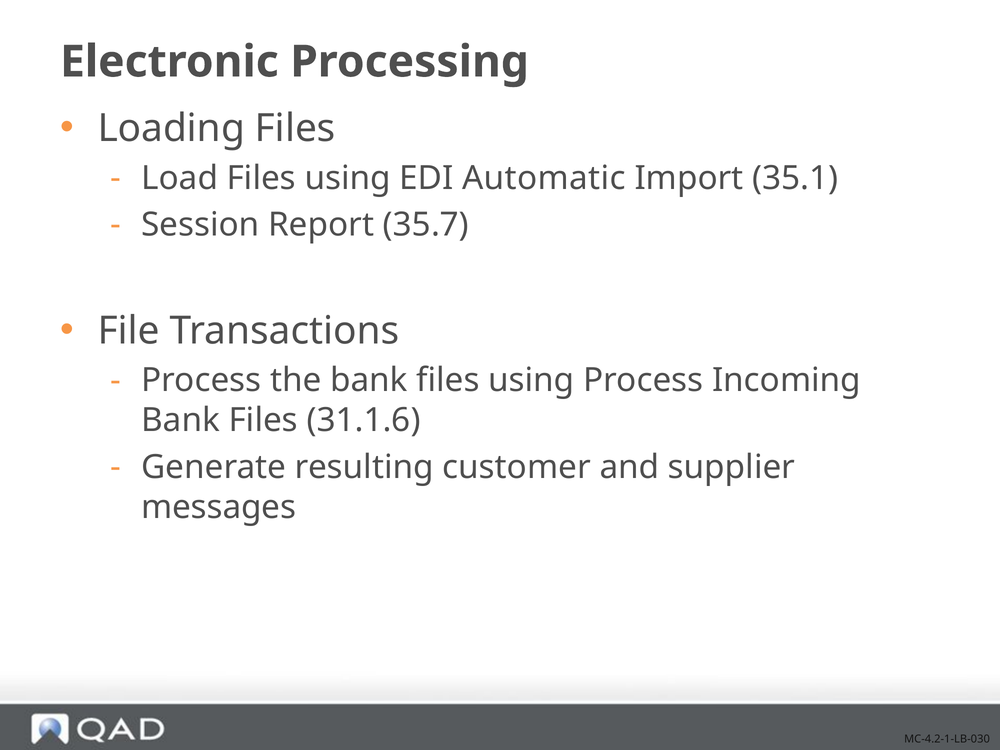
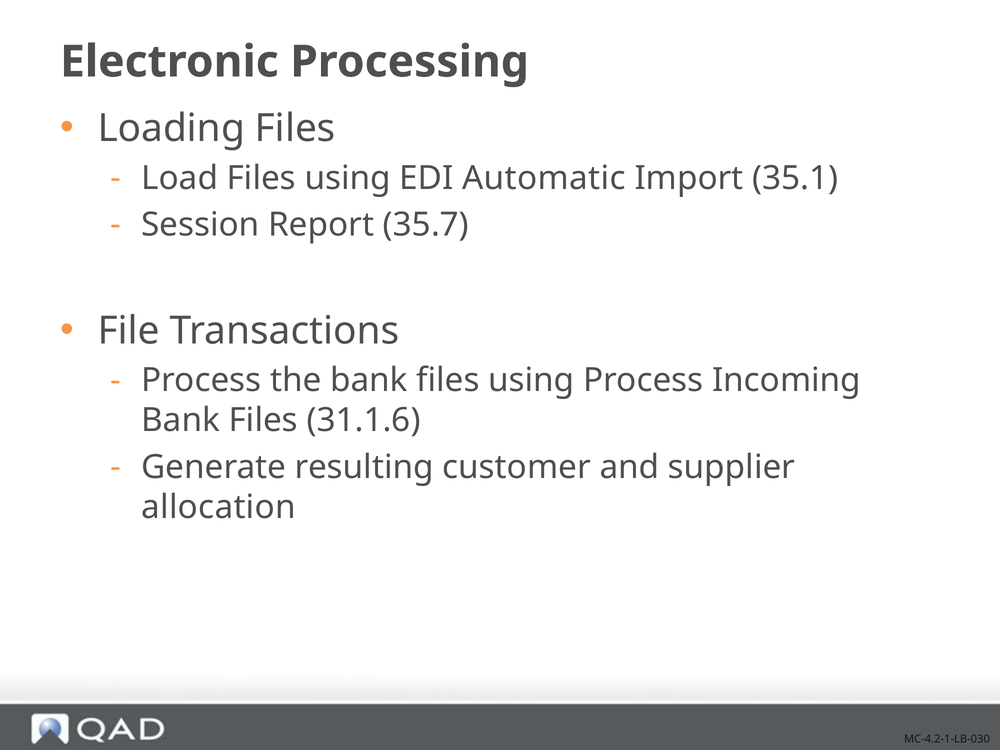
messages: messages -> allocation (218, 507)
